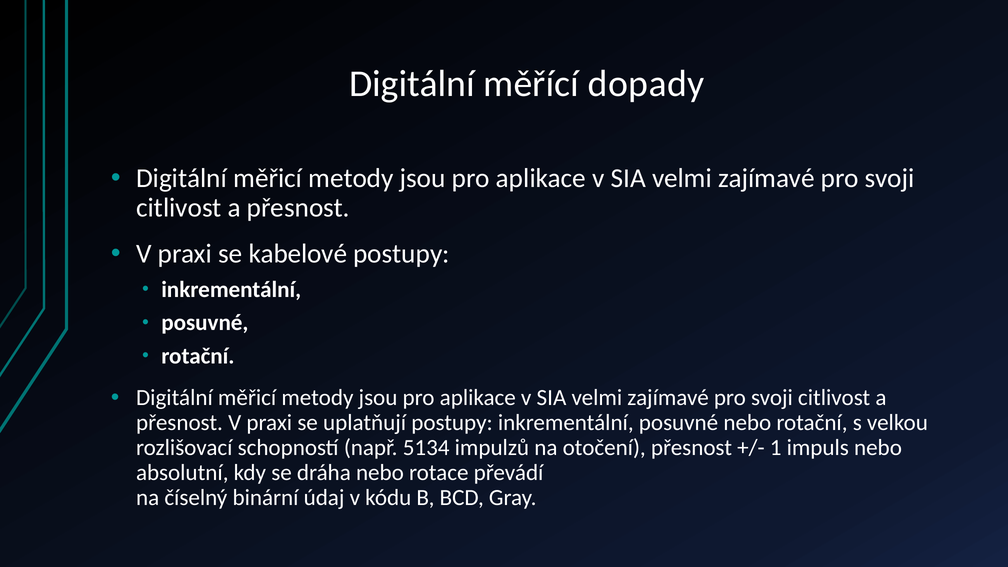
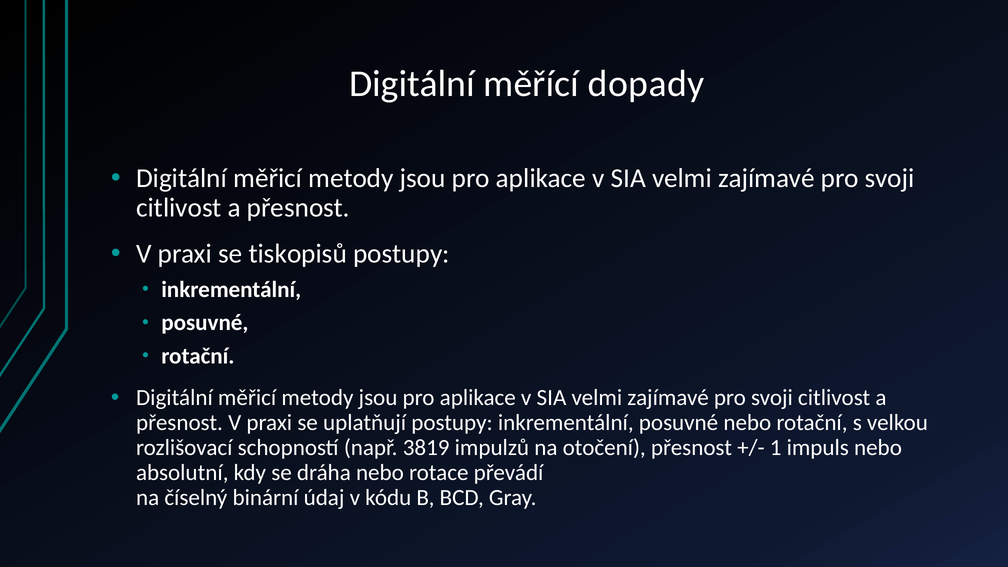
kabelové: kabelové -> tiskopisů (298, 254)
5134: 5134 -> 3819 (426, 448)
